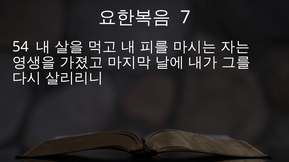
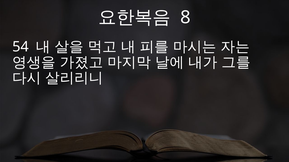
7: 7 -> 8 (185, 17)
